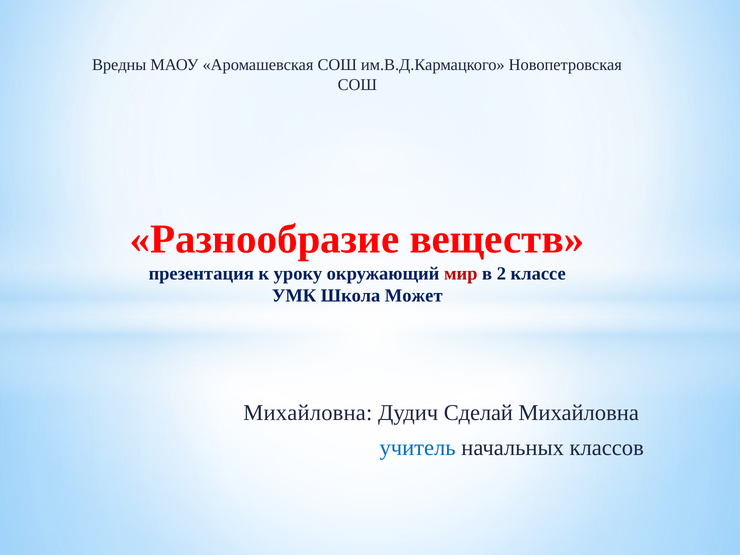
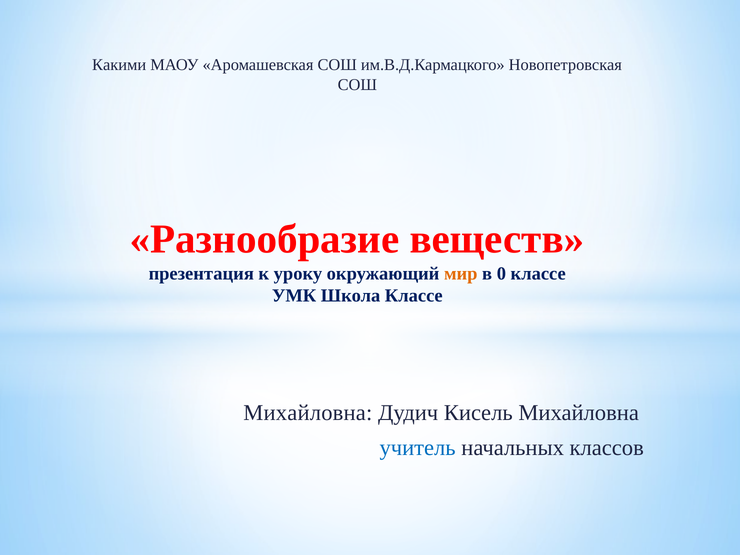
Вредны: Вредны -> Какими (119, 65)
мир colour: red -> orange (461, 273)
2: 2 -> 0 (501, 273)
Школа Может: Может -> Классе (414, 296)
Сделай: Сделай -> Кисель (478, 413)
